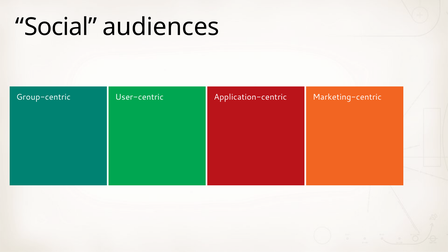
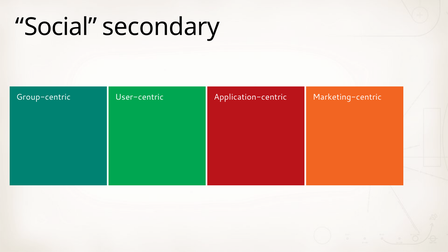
audiences: audiences -> secondary (161, 27)
